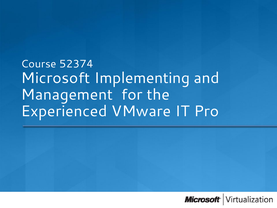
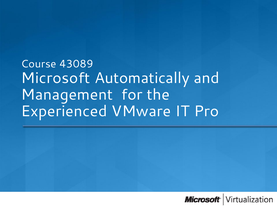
52374: 52374 -> 43089 (76, 64)
Implementing: Implementing -> Automatically (142, 78)
